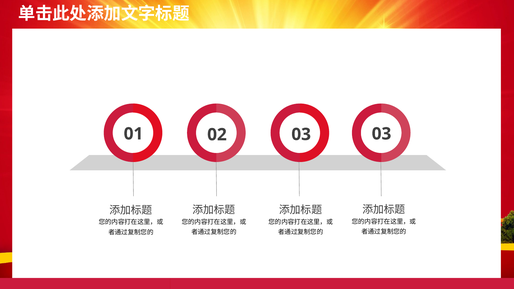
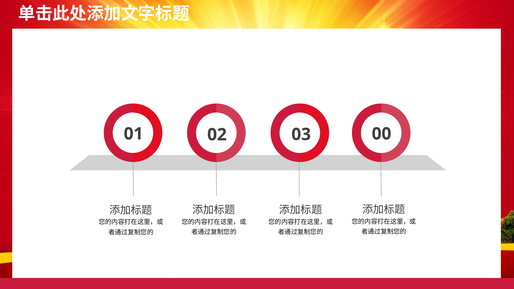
03 03: 03 -> 00 (382, 134)
